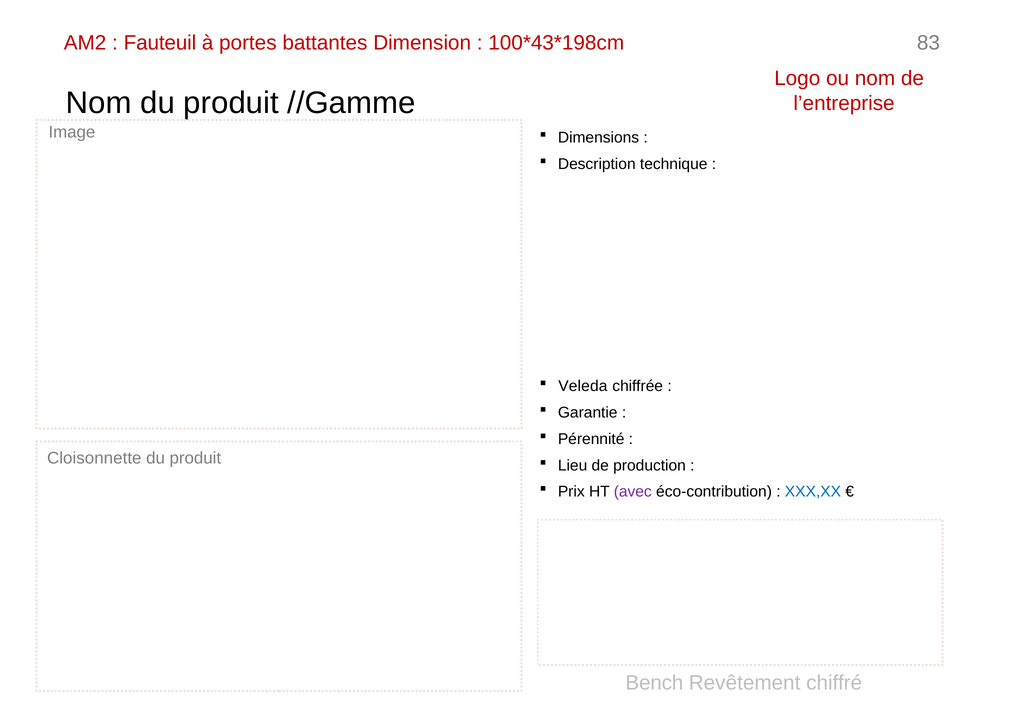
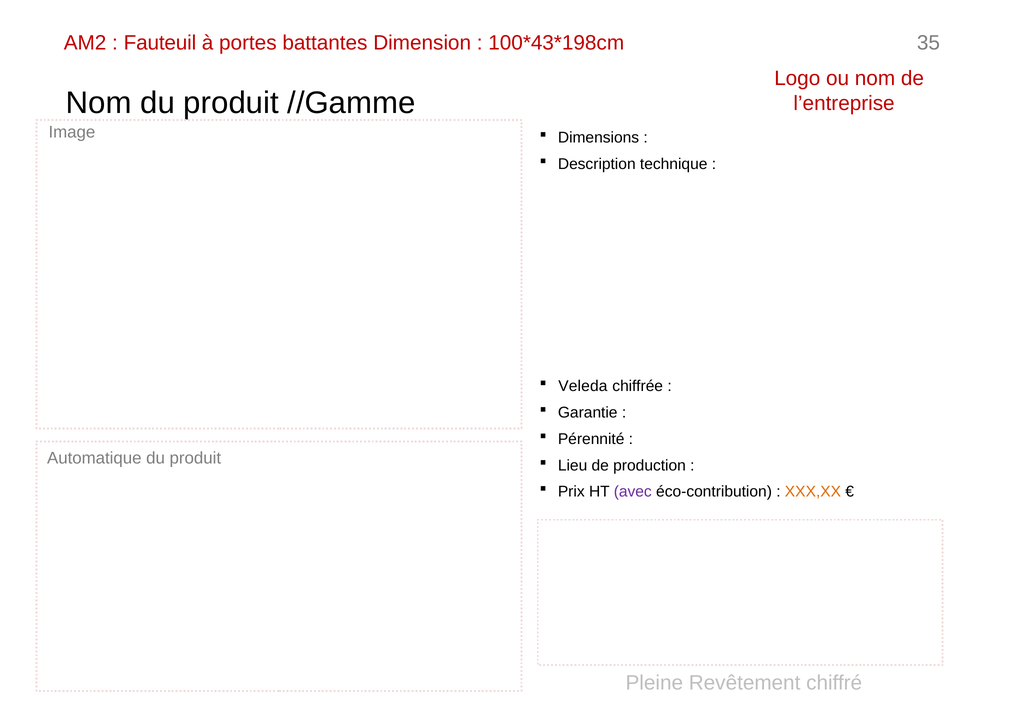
83: 83 -> 35 (928, 43)
Cloisonnette: Cloisonnette -> Automatique (94, 458)
XXX,XX colour: blue -> orange (813, 492)
Bench: Bench -> Pleine (654, 683)
